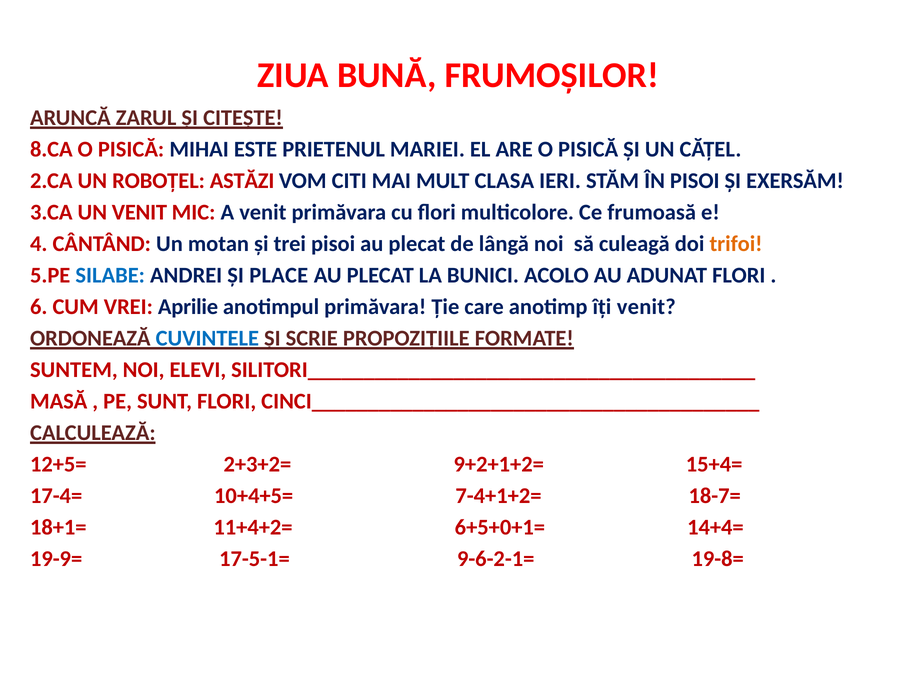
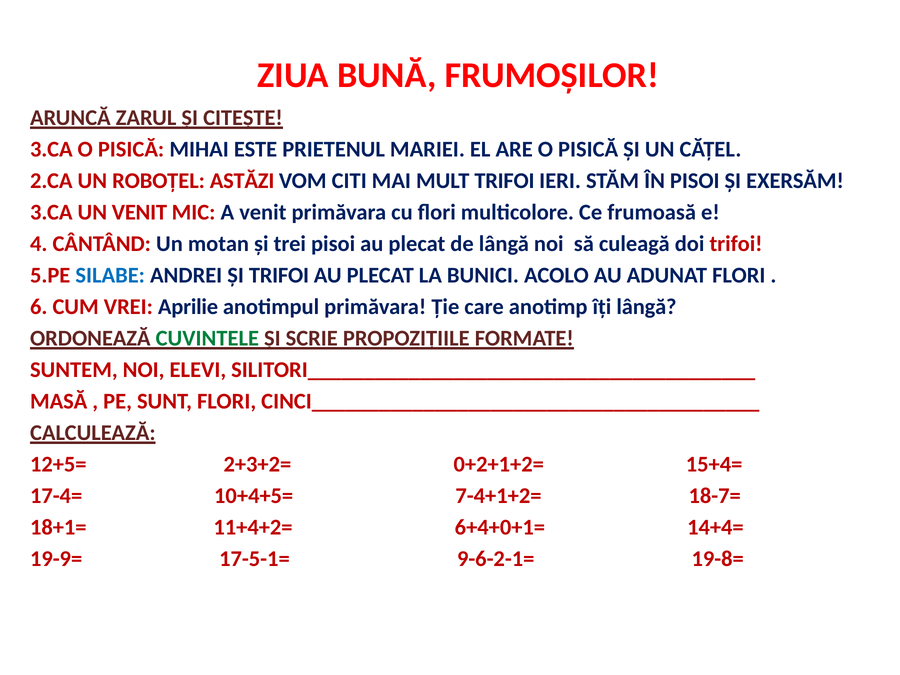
8.CA: 8.CA -> 3.CA (51, 150)
MULT CLASA: CLASA -> TRIFOI (504, 181)
trifoi colour: orange -> red (736, 244)
ȘI PLACE: PLACE -> TRIFOI (279, 276)
îți venit: venit -> lângă (646, 307)
CUVINTELE colour: blue -> green (207, 339)
9+2+1+2=: 9+2+1+2= -> 0+2+1+2= (499, 465)
6+5+0+1=: 6+5+0+1= -> 6+4+0+1= (500, 528)
